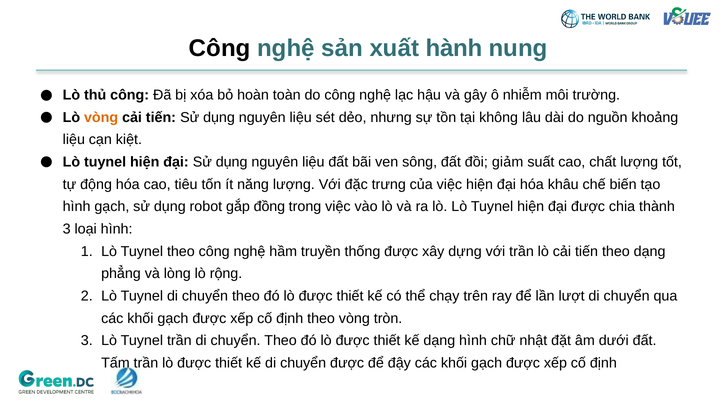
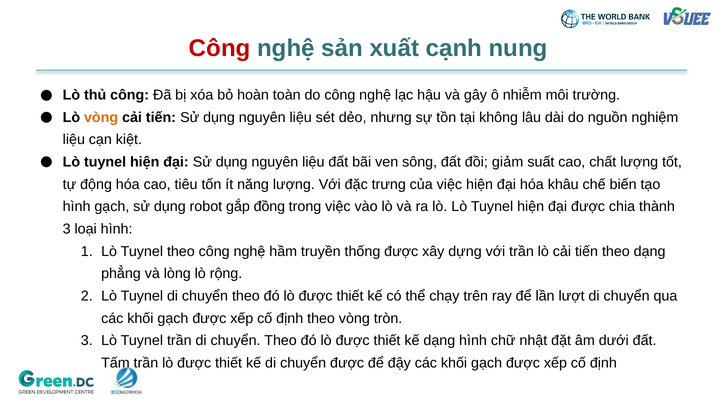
Công colour: black -> red (220, 48)
hành: hành -> cạnh (454, 48)
khoảng: khoảng -> nghiệm (655, 117)
